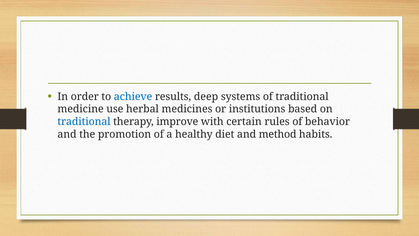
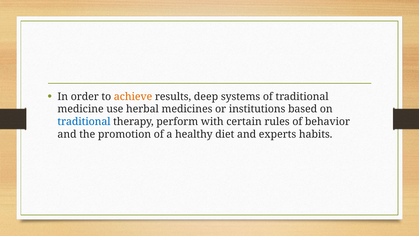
achieve colour: blue -> orange (133, 96)
improve: improve -> perform (177, 122)
method: method -> experts (278, 134)
